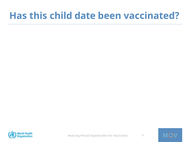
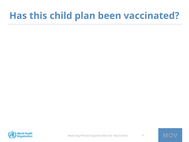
date: date -> plan (85, 16)
